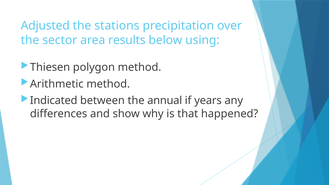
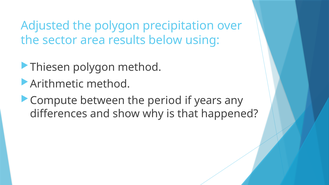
the stations: stations -> polygon (117, 26)
Indicated: Indicated -> Compute (54, 101)
annual: annual -> period (165, 101)
